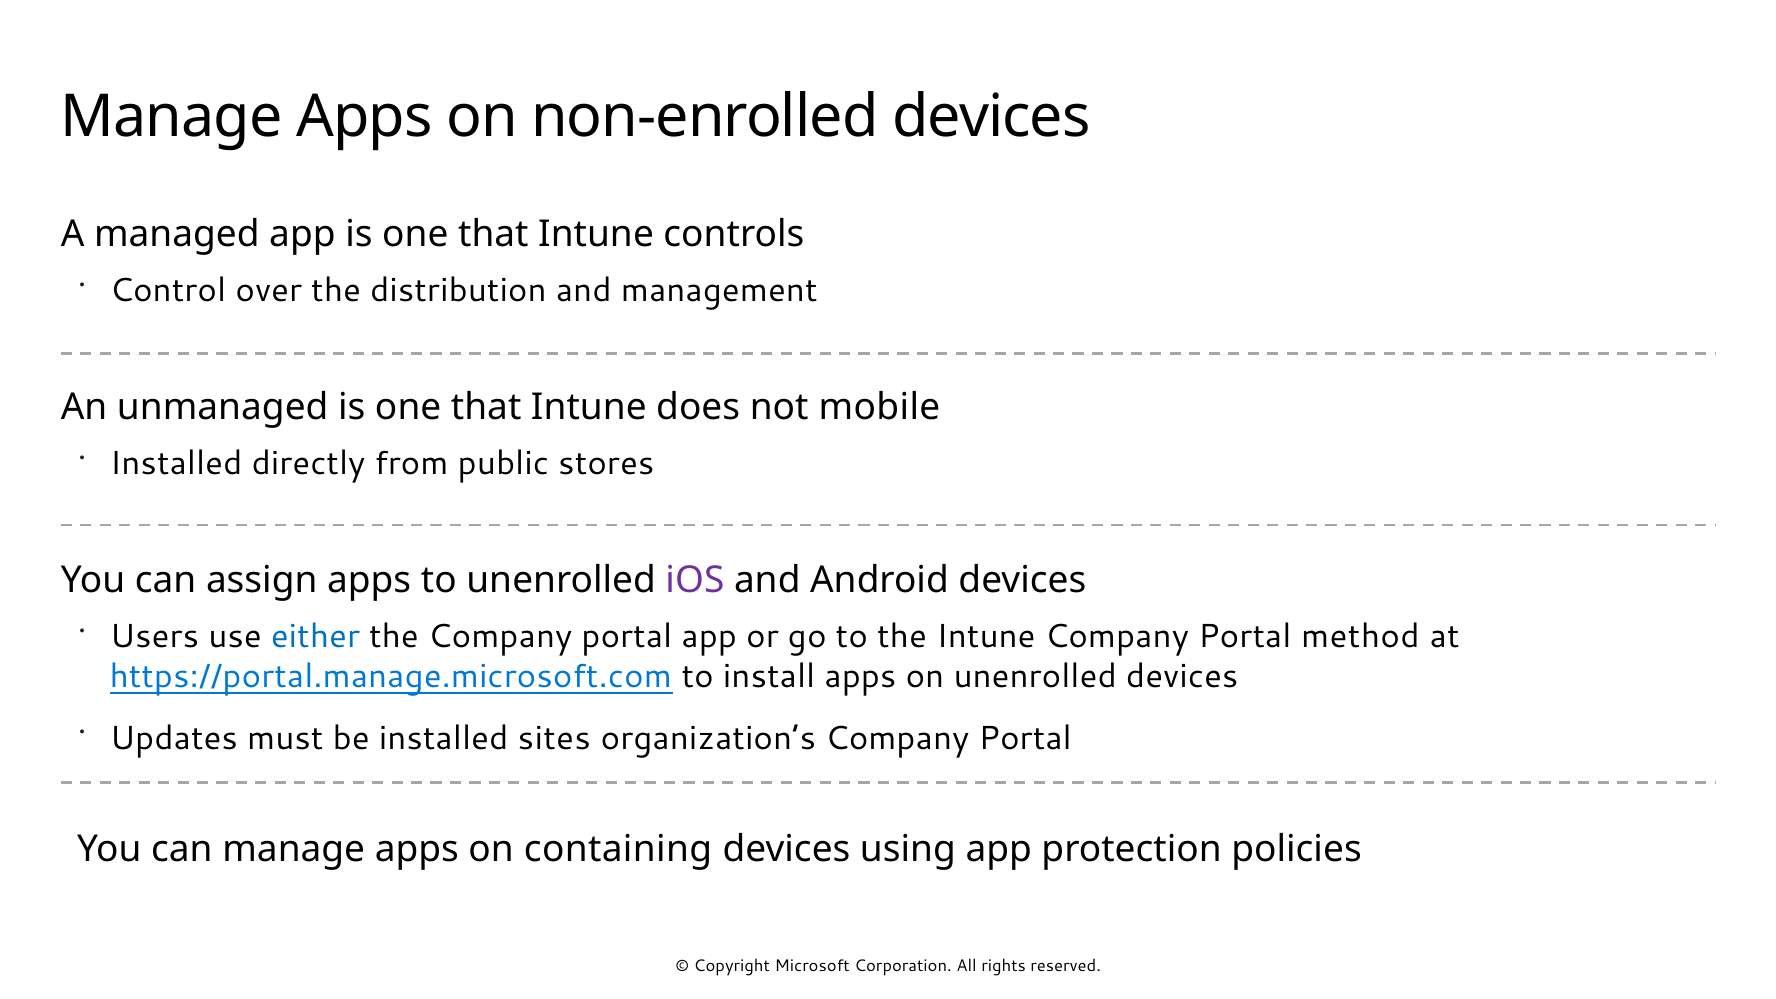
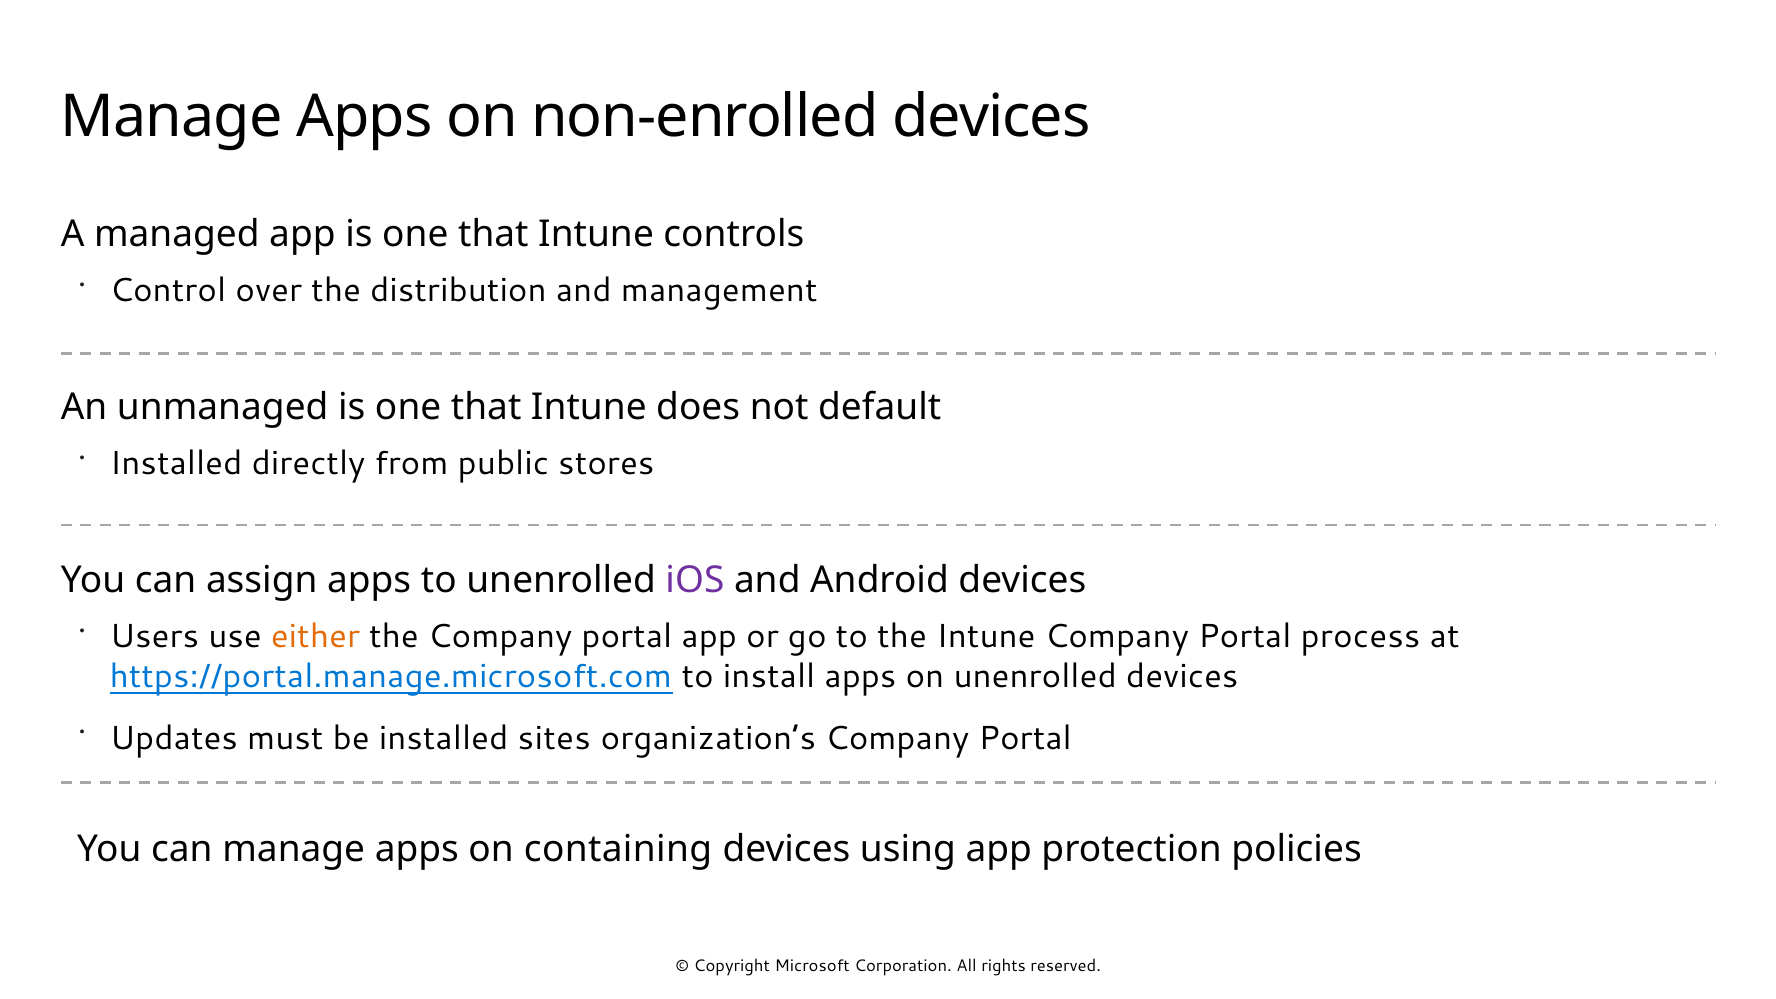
mobile: mobile -> default (880, 407)
either colour: blue -> orange (315, 636)
method: method -> process (1361, 636)
